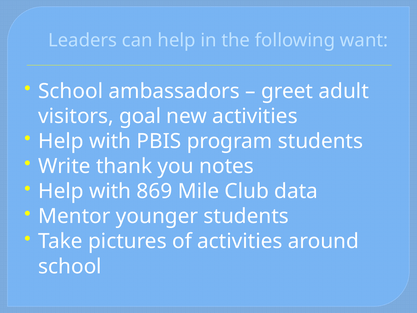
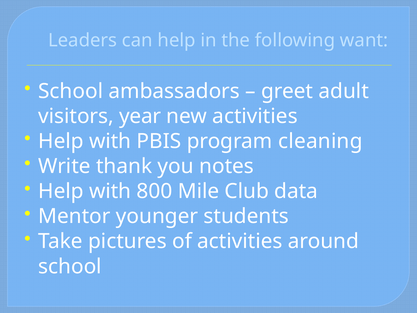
goal: goal -> year (140, 116)
program students: students -> cleaning (320, 141)
869: 869 -> 800 (155, 191)
